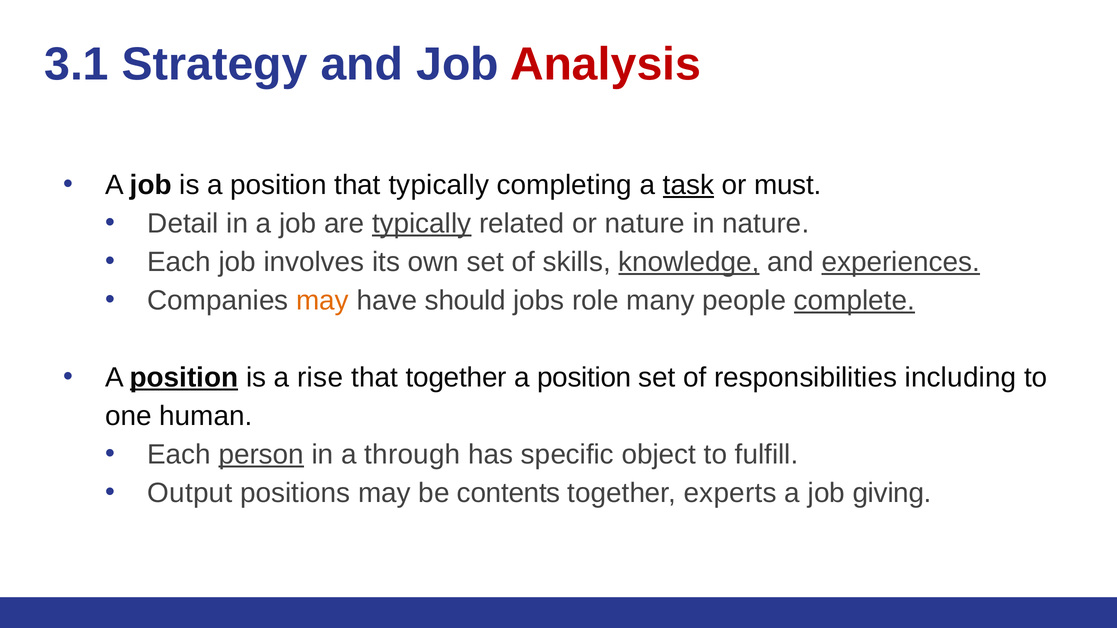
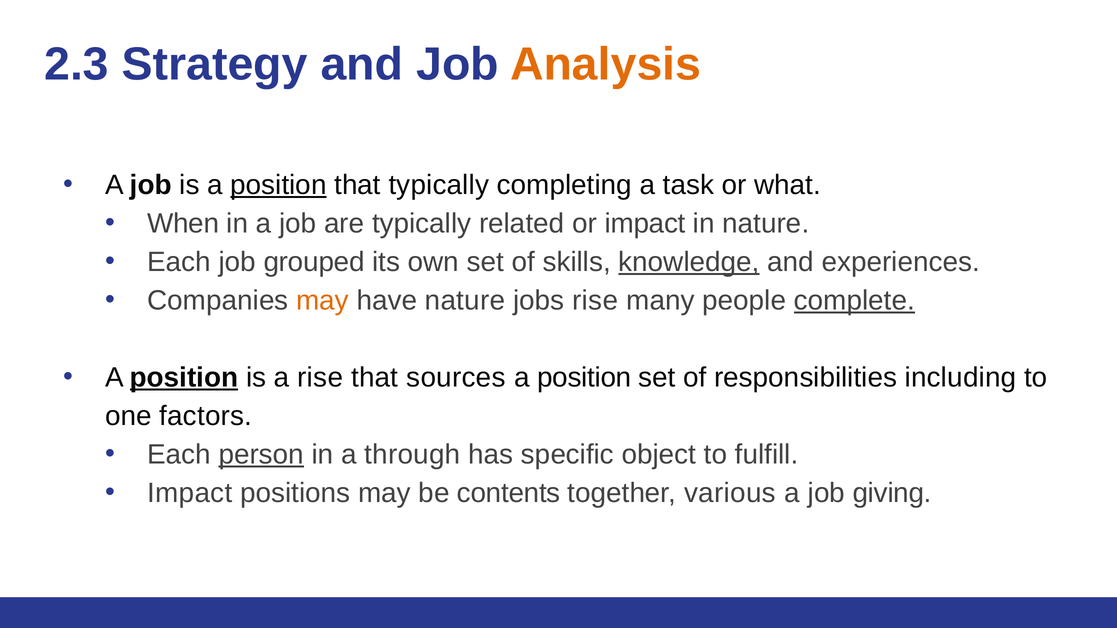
3.1: 3.1 -> 2.3 (76, 64)
Analysis colour: red -> orange (606, 64)
position underline: none -> present (278, 185)
task underline: present -> none (689, 185)
must: must -> what (788, 185)
Detail: Detail -> When (183, 224)
typically underline: present -> none (422, 224)
or nature: nature -> impact (645, 224)
involves: involves -> grouped (314, 262)
experiences underline: present -> none (901, 262)
have should: should -> nature (465, 301)
jobs role: role -> rise (595, 301)
that together: together -> sources (456, 378)
human: human -> factors (206, 416)
Output: Output -> Impact (190, 493)
experts: experts -> various (730, 493)
